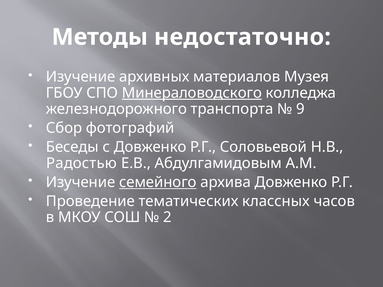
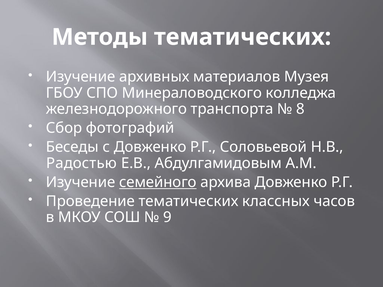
Методы недостаточно: недостаточно -> тематических (243, 37)
Минераловодского underline: present -> none (192, 93)
9: 9 -> 8 (300, 109)
2: 2 -> 9 (167, 218)
